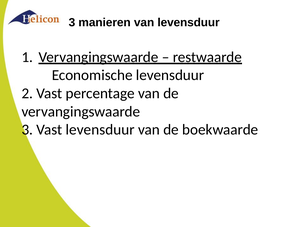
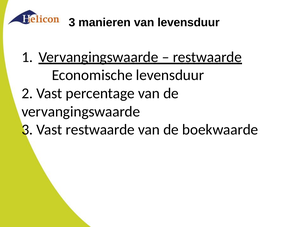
Vast levensduur: levensduur -> restwaarde (100, 130)
